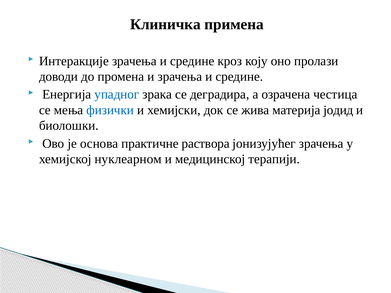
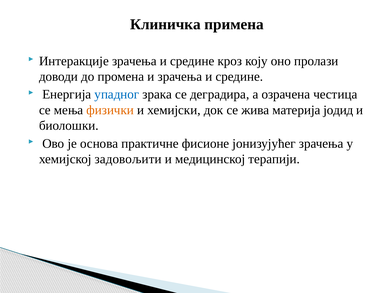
физички colour: blue -> orange (110, 110)
раствора: раствора -> фисионе (206, 144)
нуклеарном: нуклеарном -> задовољити (128, 159)
